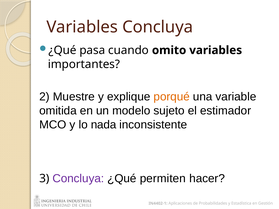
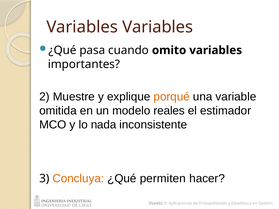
Variables Concluya: Concluya -> Variables (158, 27)
sujeto: sujeto -> reales (169, 111)
Concluya colour: purple -> orange (78, 179)
